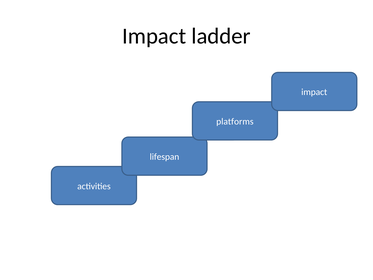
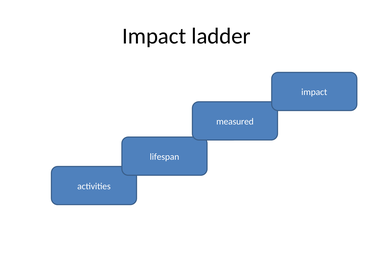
platforms: platforms -> measured (235, 121)
